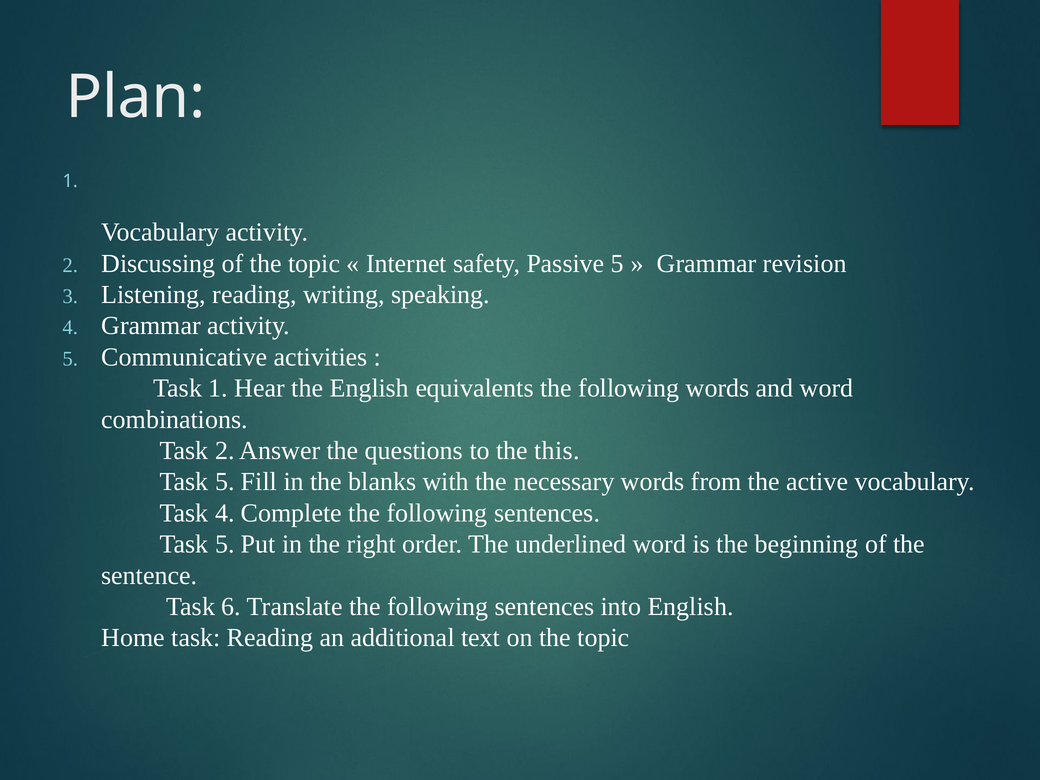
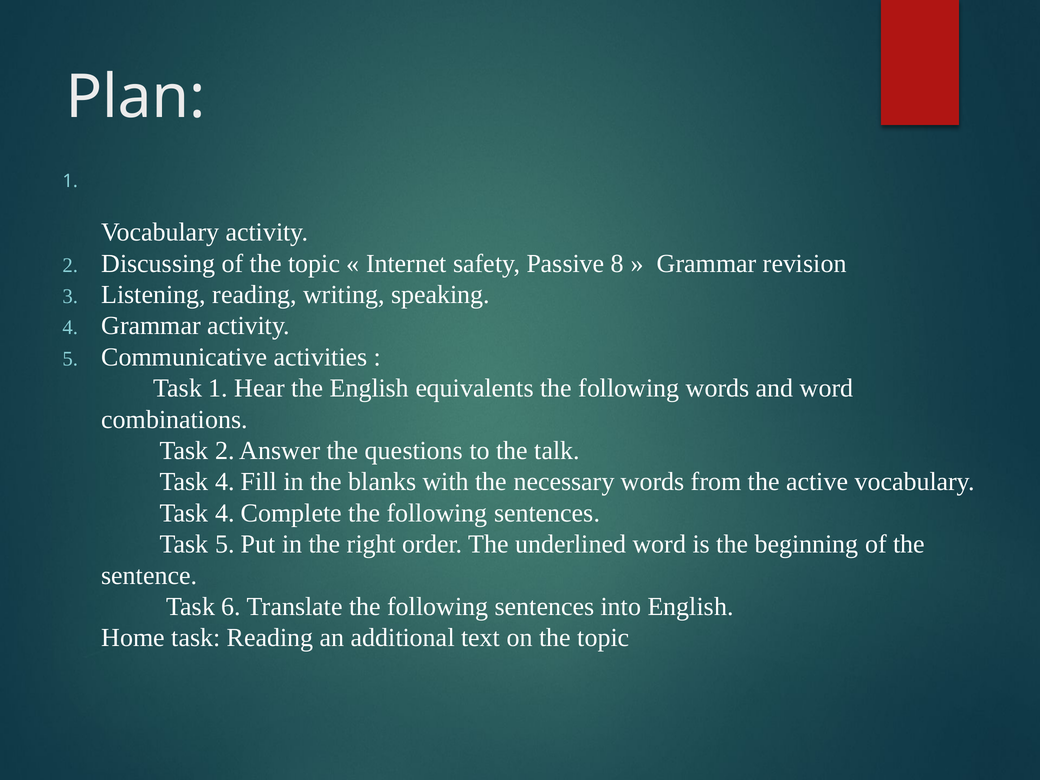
Passive 5: 5 -> 8 (617, 263)
this: this -> talk (557, 451)
5: 5 -> 4 (225, 482)
